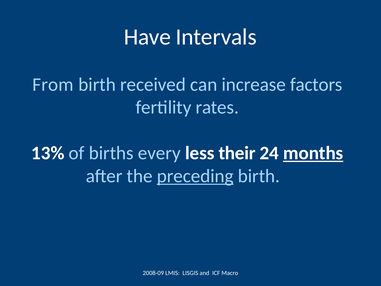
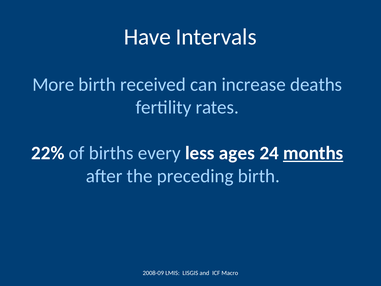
From: From -> More (53, 84)
factors: factors -> deaths (316, 84)
13%: 13% -> 22% (48, 153)
their: their -> ages (237, 153)
preceding underline: present -> none (195, 176)
